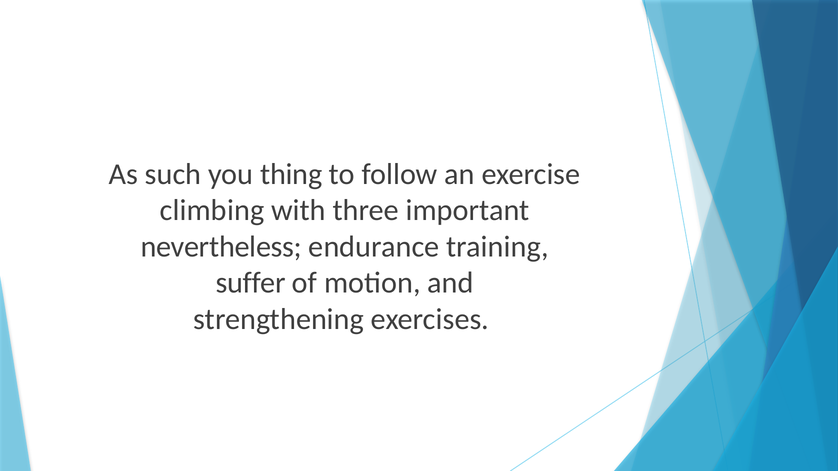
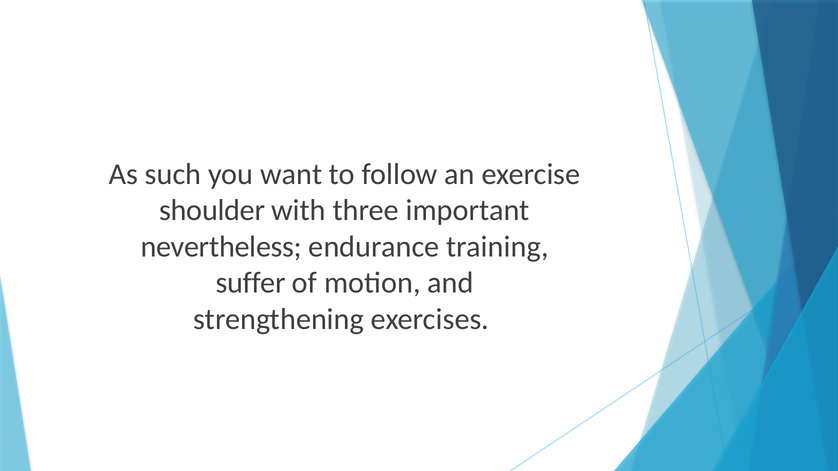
thing: thing -> want (291, 174)
climbing: climbing -> shoulder (212, 211)
